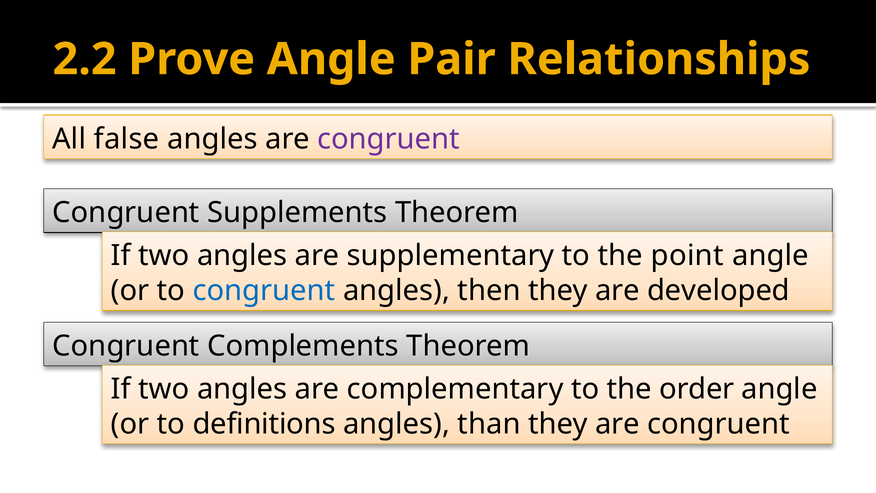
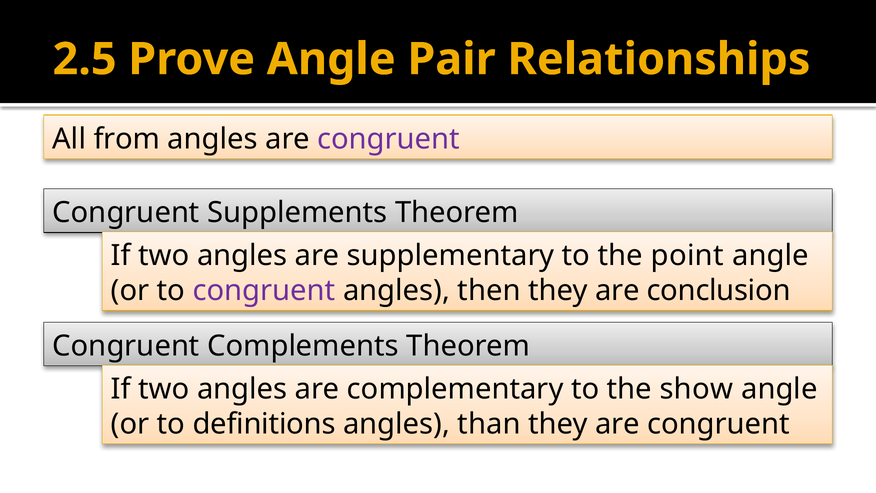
2.2: 2.2 -> 2.5 (85, 59)
false: false -> from (127, 139)
congruent colour: blue -> purple (264, 291)
developed: developed -> conclusion (719, 291)
order: order -> show (696, 389)
